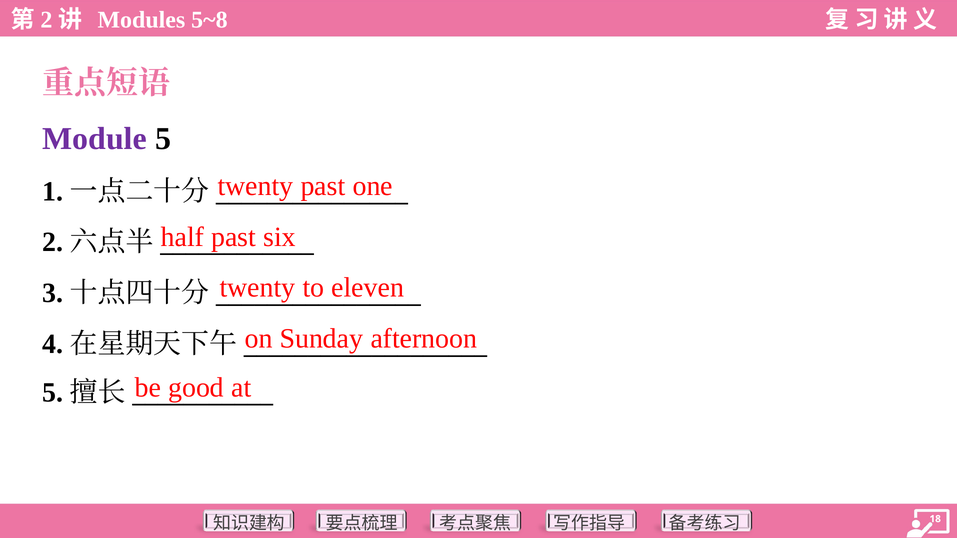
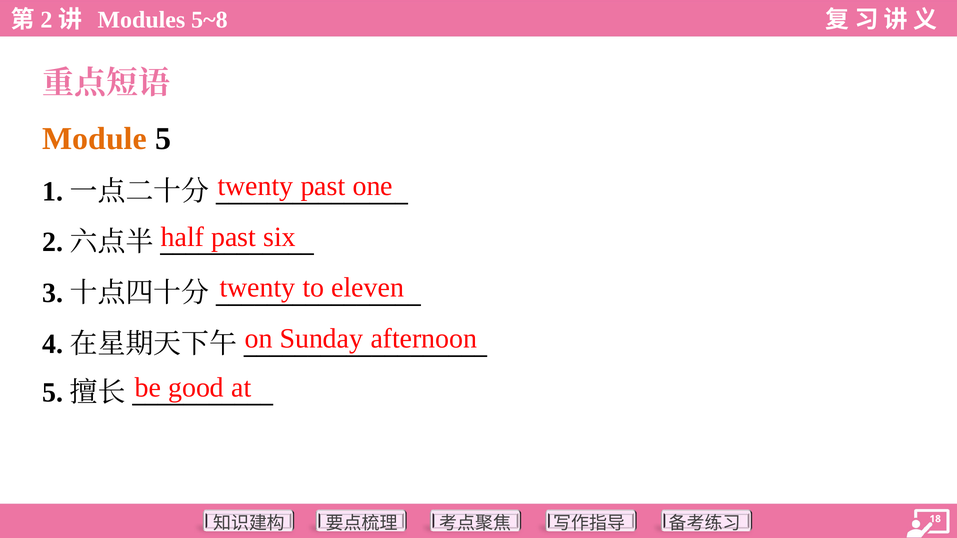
Module colour: purple -> orange (95, 139)
